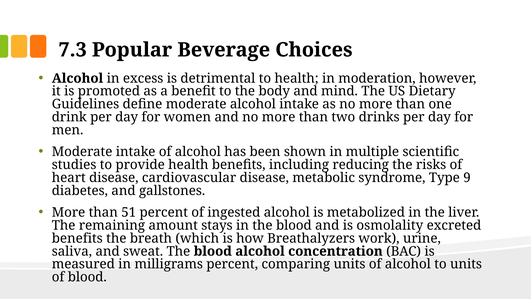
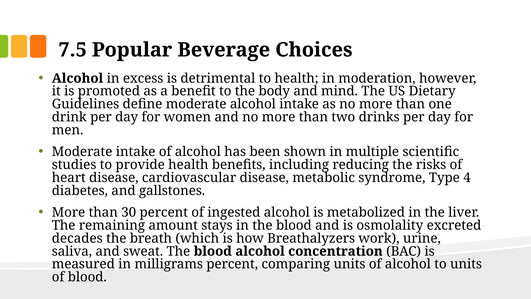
7.3: 7.3 -> 7.5 (73, 50)
9: 9 -> 4 (467, 178)
51: 51 -> 30 (129, 212)
benefits: benefits -> decades (77, 238)
